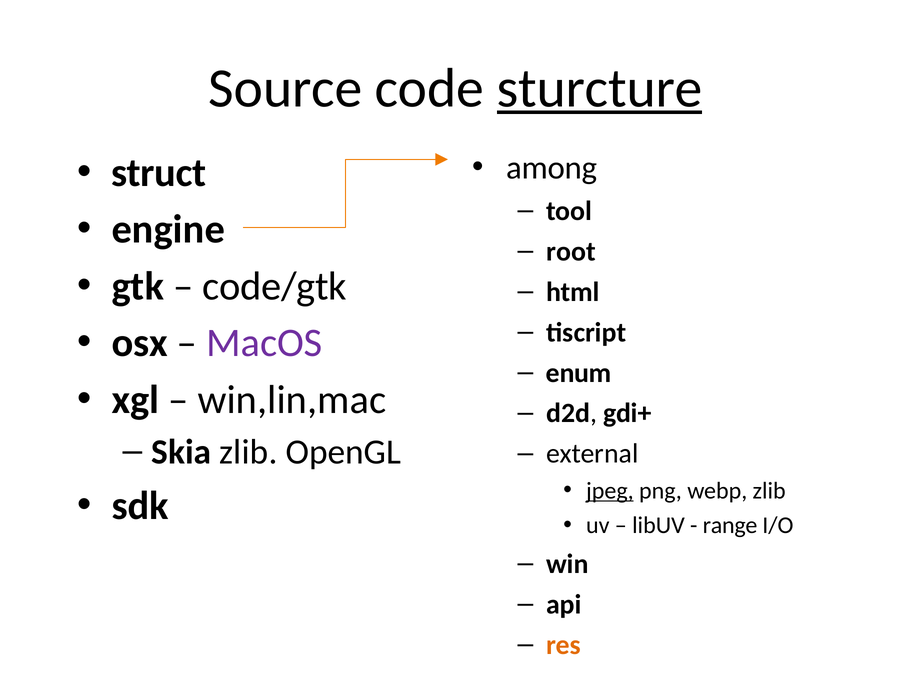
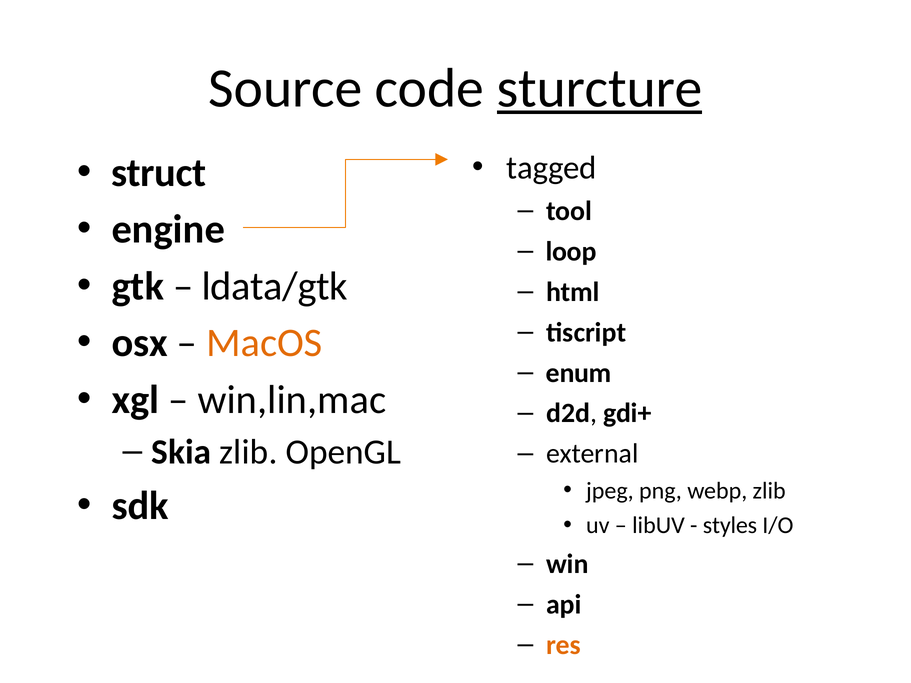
among: among -> tagged (552, 168)
root: root -> loop (571, 251)
code/gtk: code/gtk -> ldata/gtk (275, 286)
MacOS colour: purple -> orange (264, 343)
jpeg underline: present -> none (610, 491)
range: range -> styles (730, 526)
